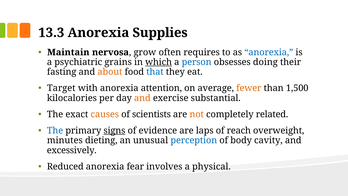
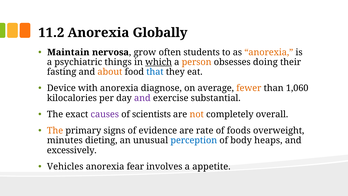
13.3: 13.3 -> 11.2 (51, 33)
Supplies: Supplies -> Globally (160, 33)
requires: requires -> students (202, 52)
anorexia colour: blue -> orange (269, 52)
grains: grains -> things (118, 62)
person colour: blue -> orange (197, 62)
Target: Target -> Device (61, 88)
attention: attention -> diagnose (161, 88)
1,500: 1,500 -> 1,060 (297, 88)
and colour: orange -> purple (142, 98)
causes colour: orange -> purple (105, 114)
related: related -> overall (272, 114)
The colour: blue -> orange (55, 131)
signs underline: present -> none (114, 131)
laps: laps -> rate (205, 131)
reach: reach -> foods (239, 131)
cavity: cavity -> heaps (268, 140)
Reduced: Reduced -> Vehicles (65, 166)
physical: physical -> appetite (211, 166)
